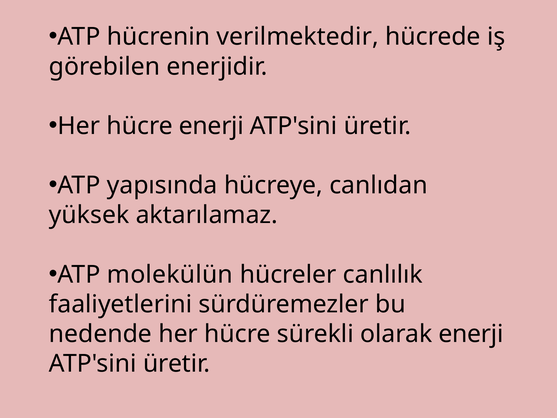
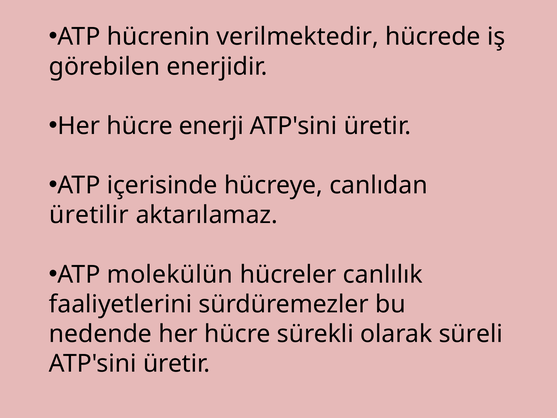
yapısında: yapısında -> içerisinde (162, 185)
yüksek: yüksek -> üretilir (89, 215)
olarak enerji: enerji -> süreli (471, 334)
